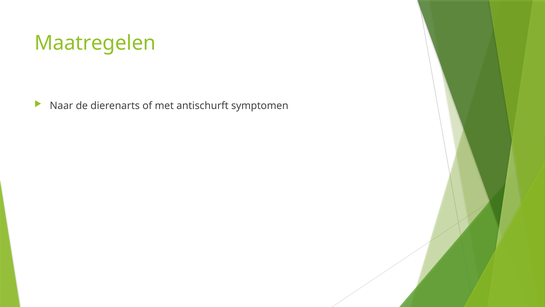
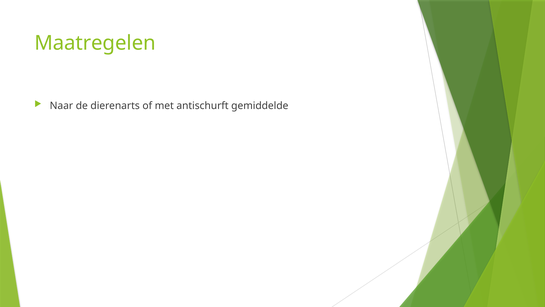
symptomen: symptomen -> gemiddelde (260, 105)
